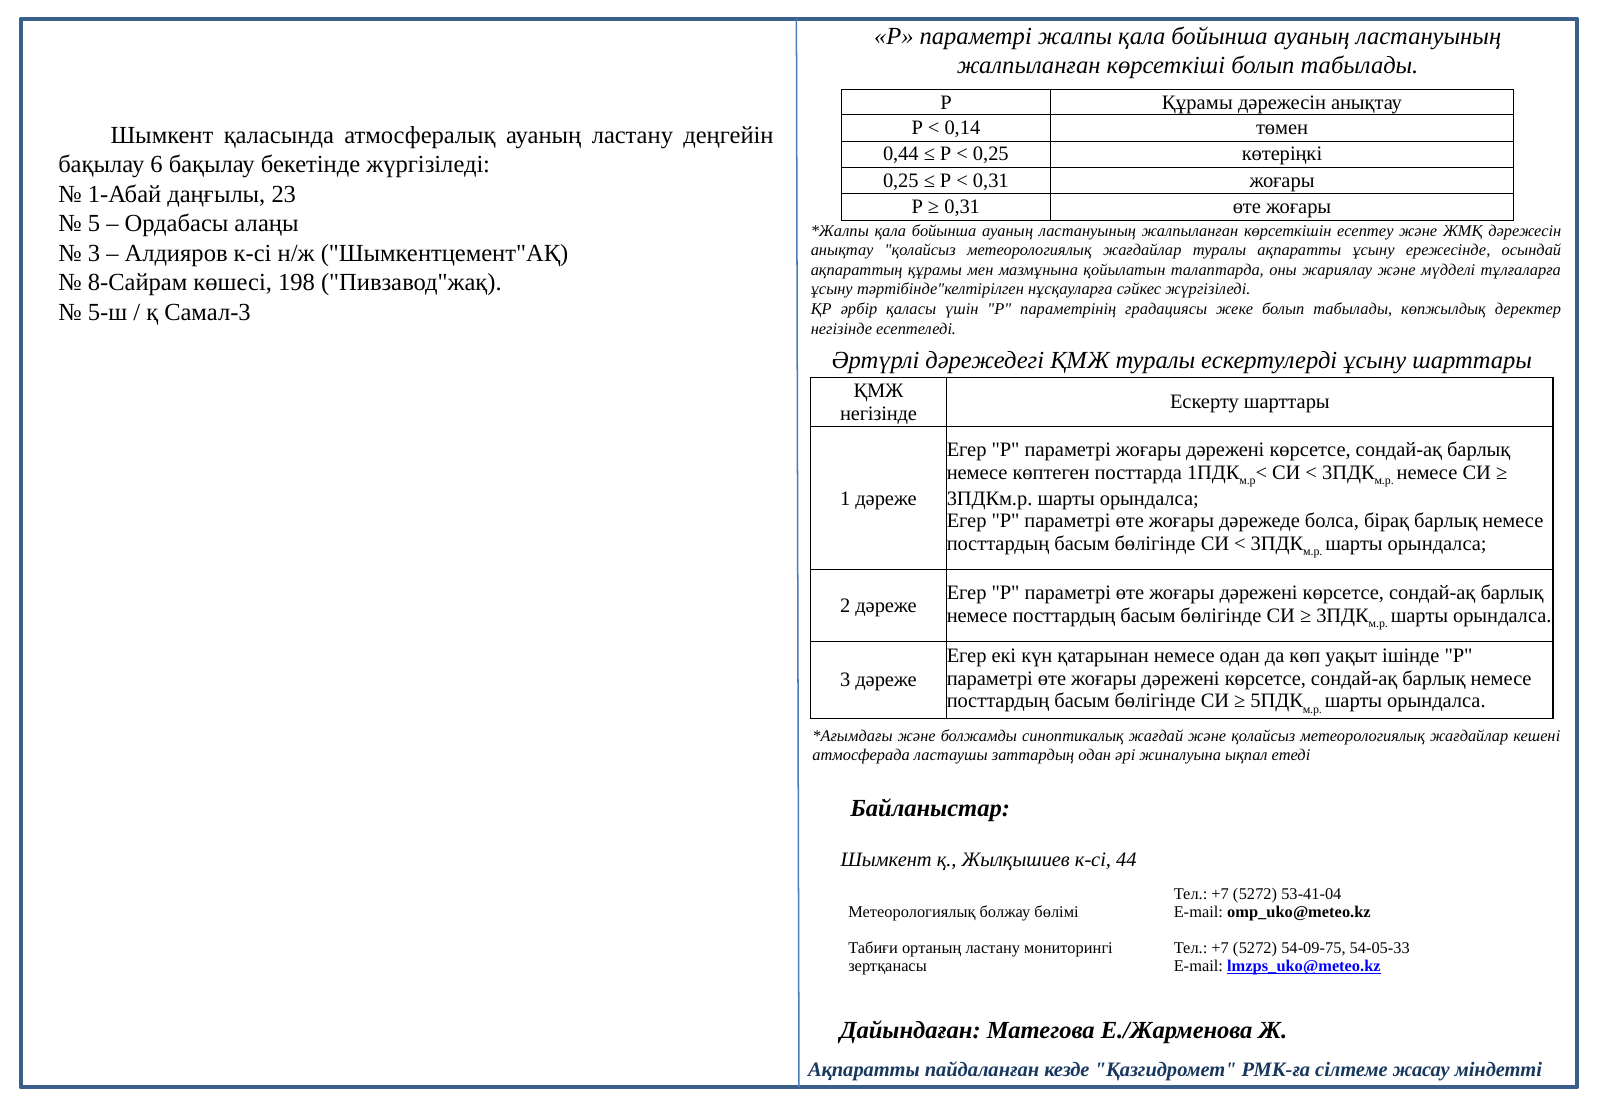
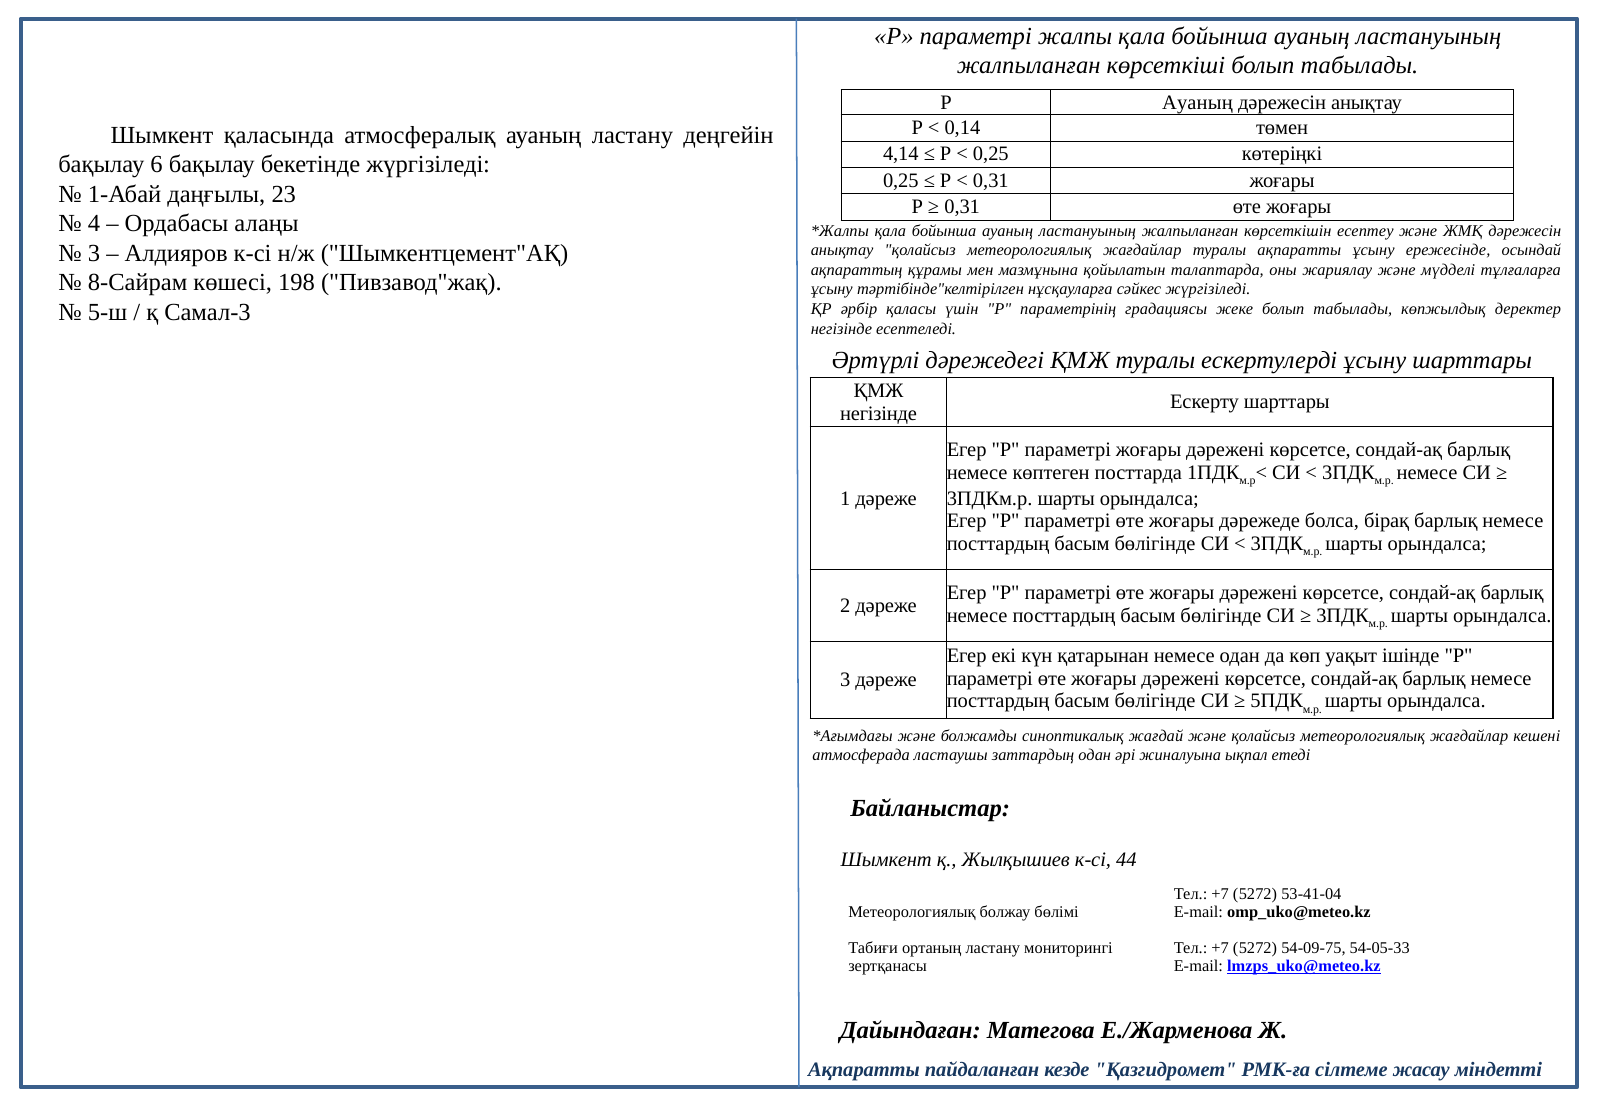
Р Құрамы: Құрамы -> Ауаның (1197, 102)
0,44: 0,44 -> 4,14 (901, 154)
5: 5 -> 4 (94, 224)
